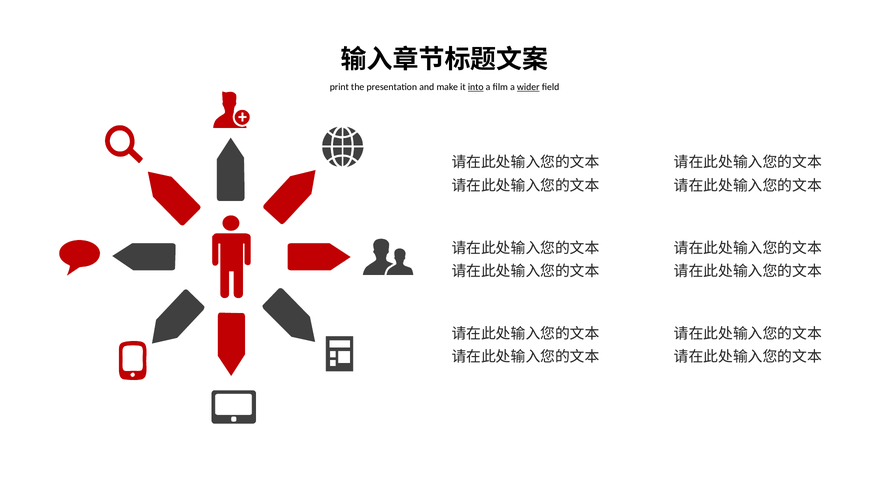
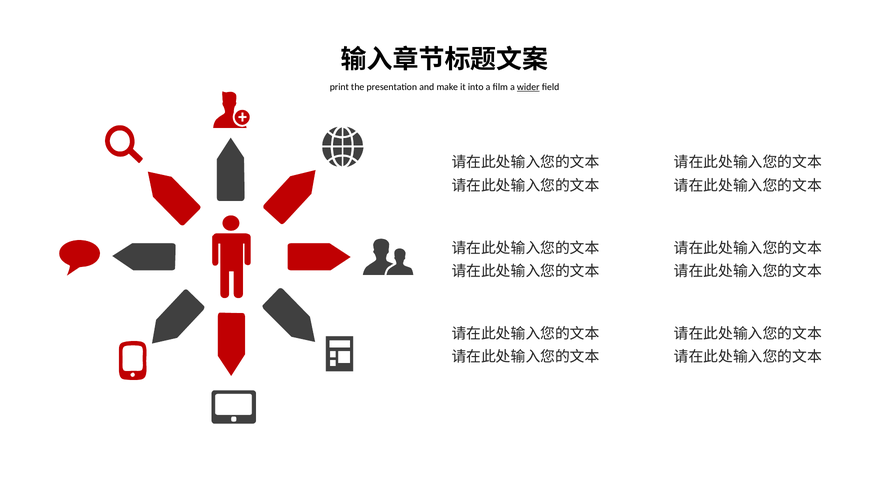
into underline: present -> none (476, 87)
